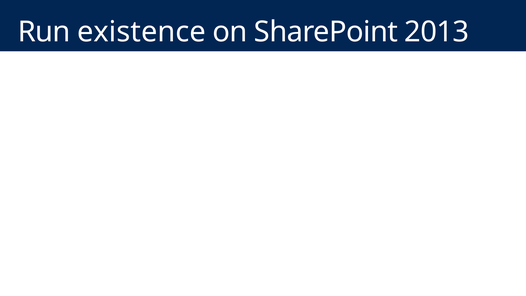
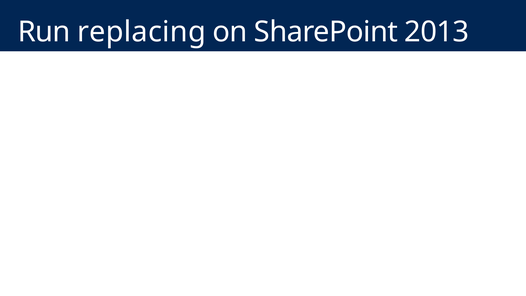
existence: existence -> replacing (141, 32)
